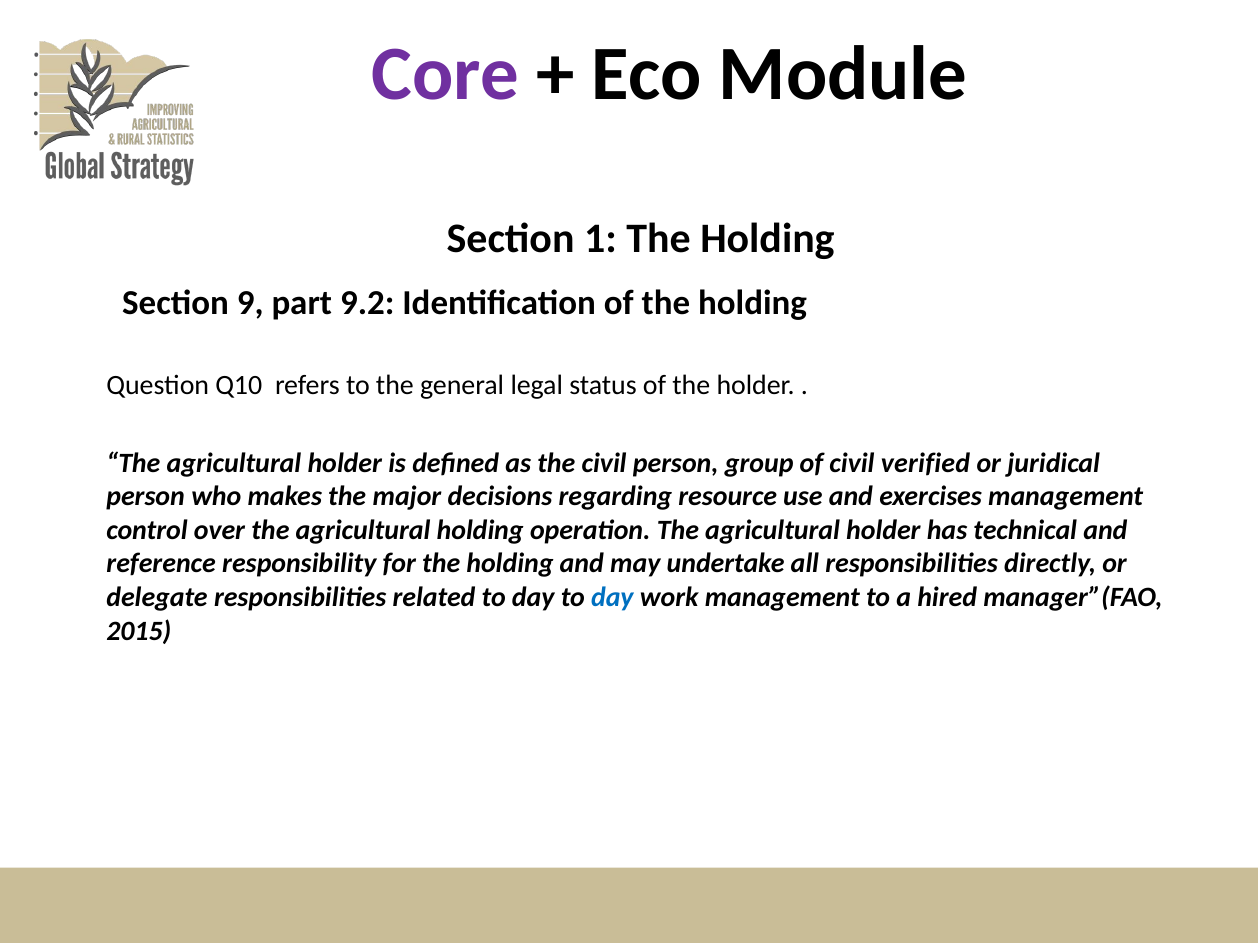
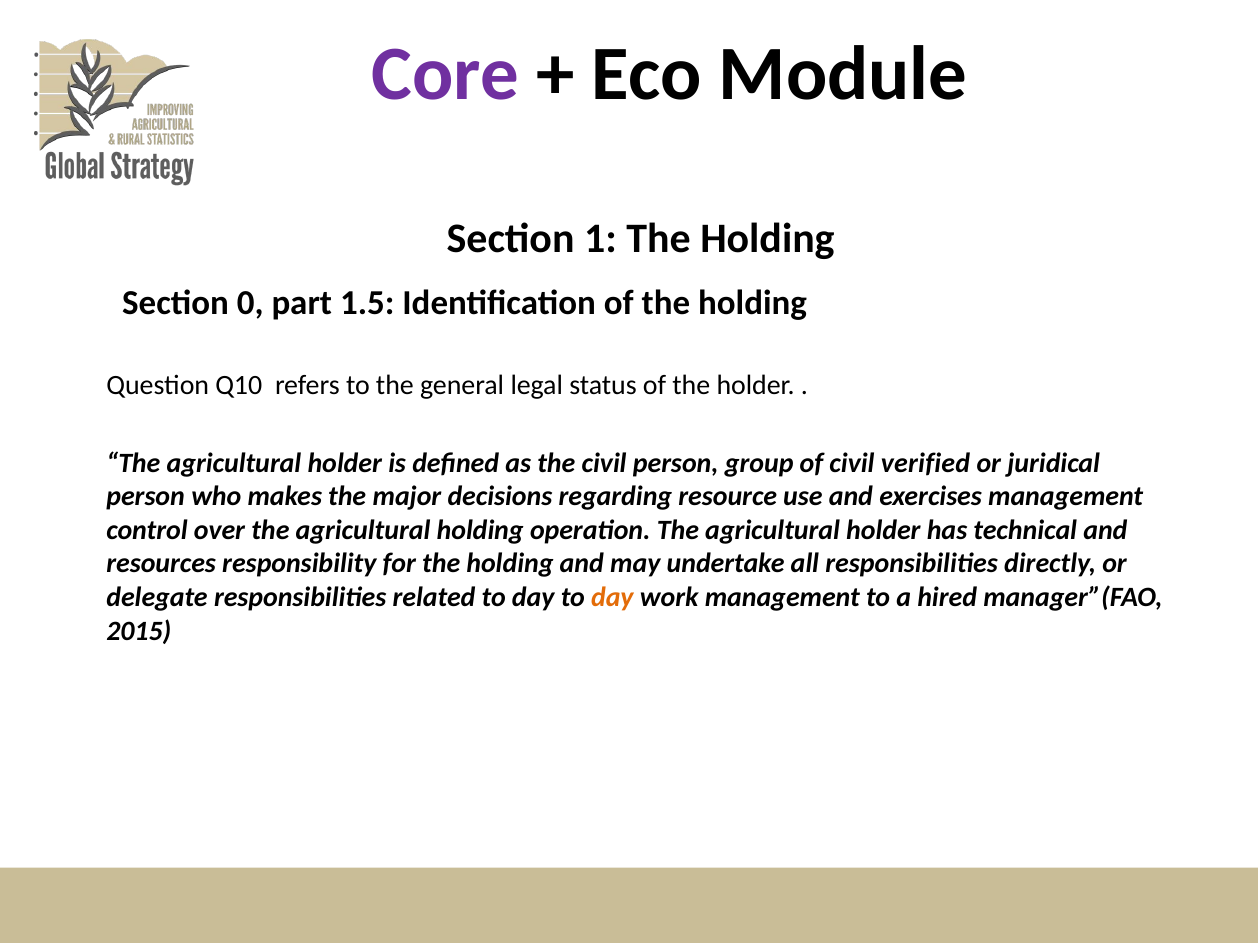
9: 9 -> 0 (250, 303)
9.2: 9.2 -> 1.5 (367, 303)
reference: reference -> resources (161, 564)
day colour: blue -> orange (612, 598)
